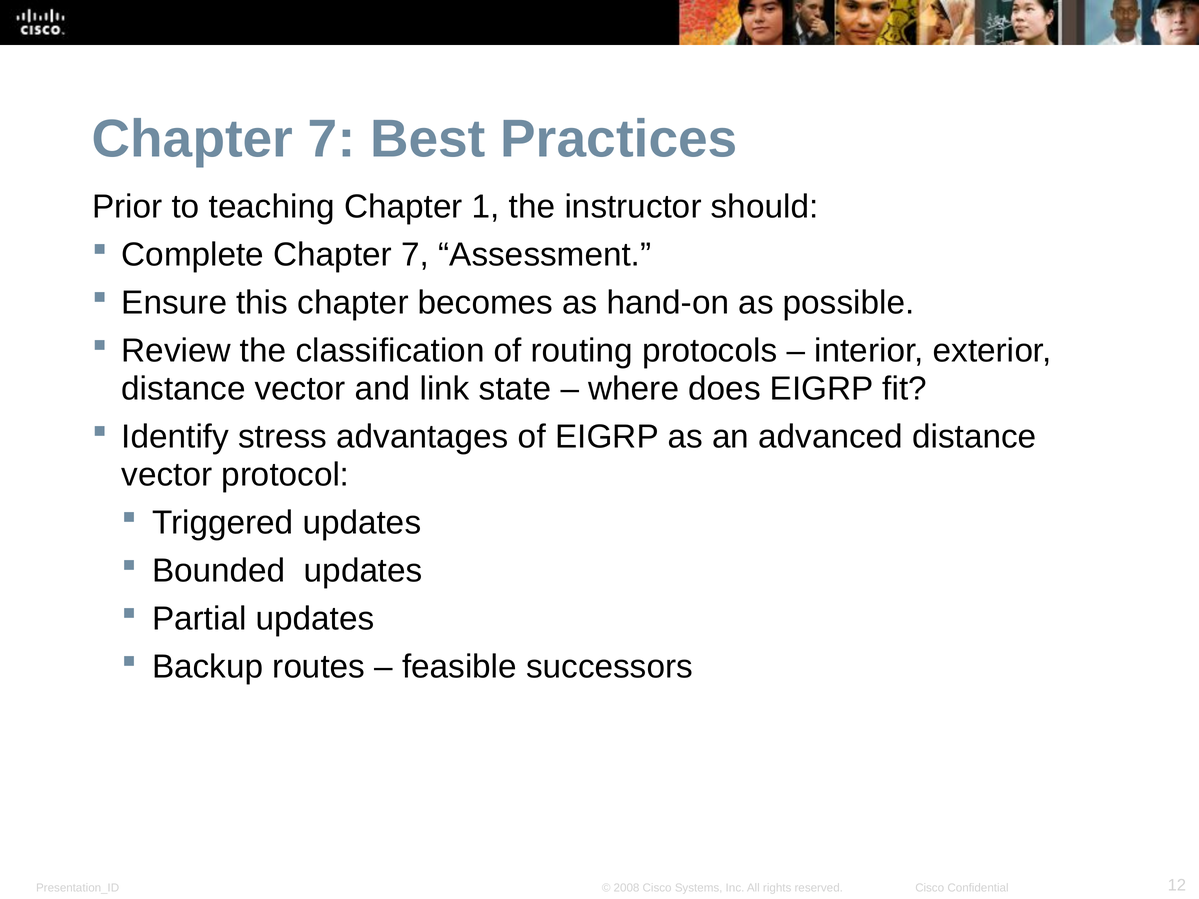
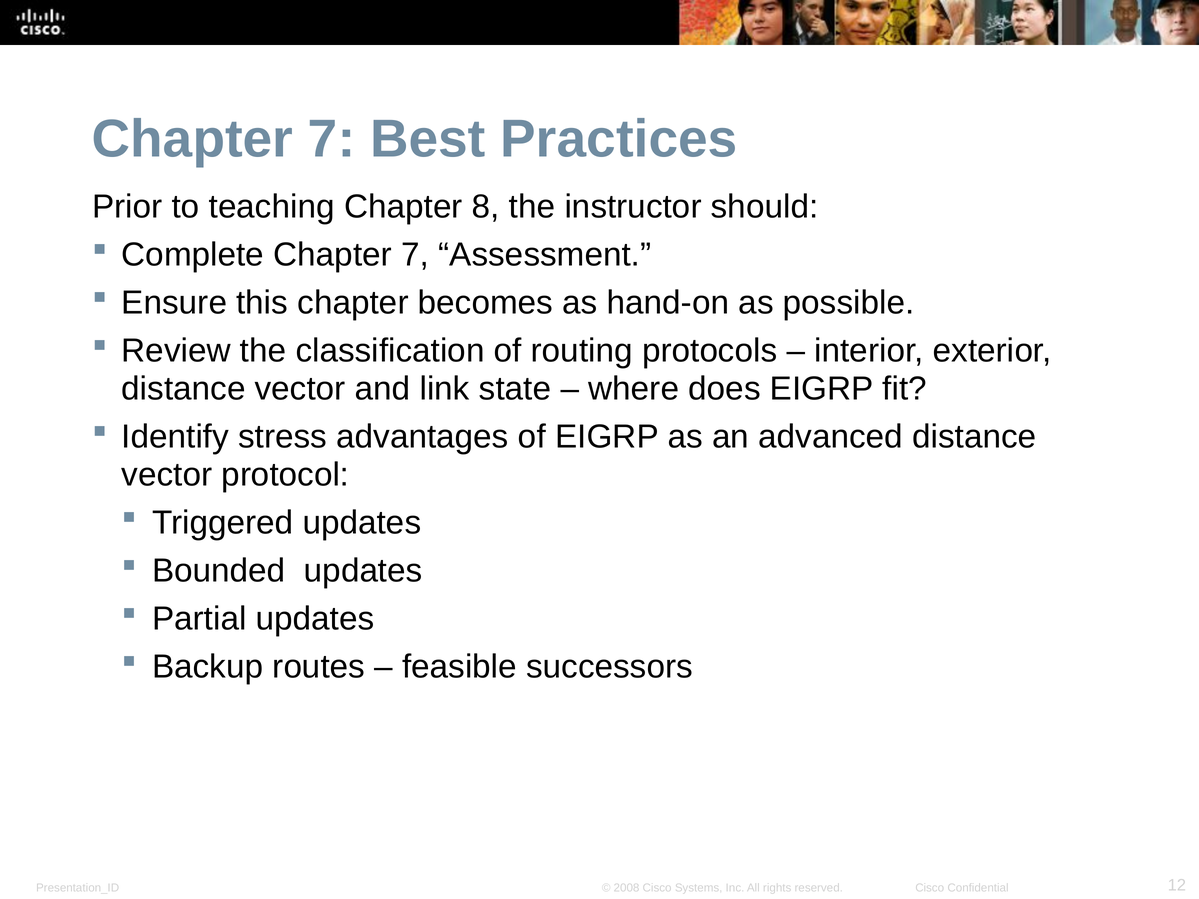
1: 1 -> 8 (486, 207)
